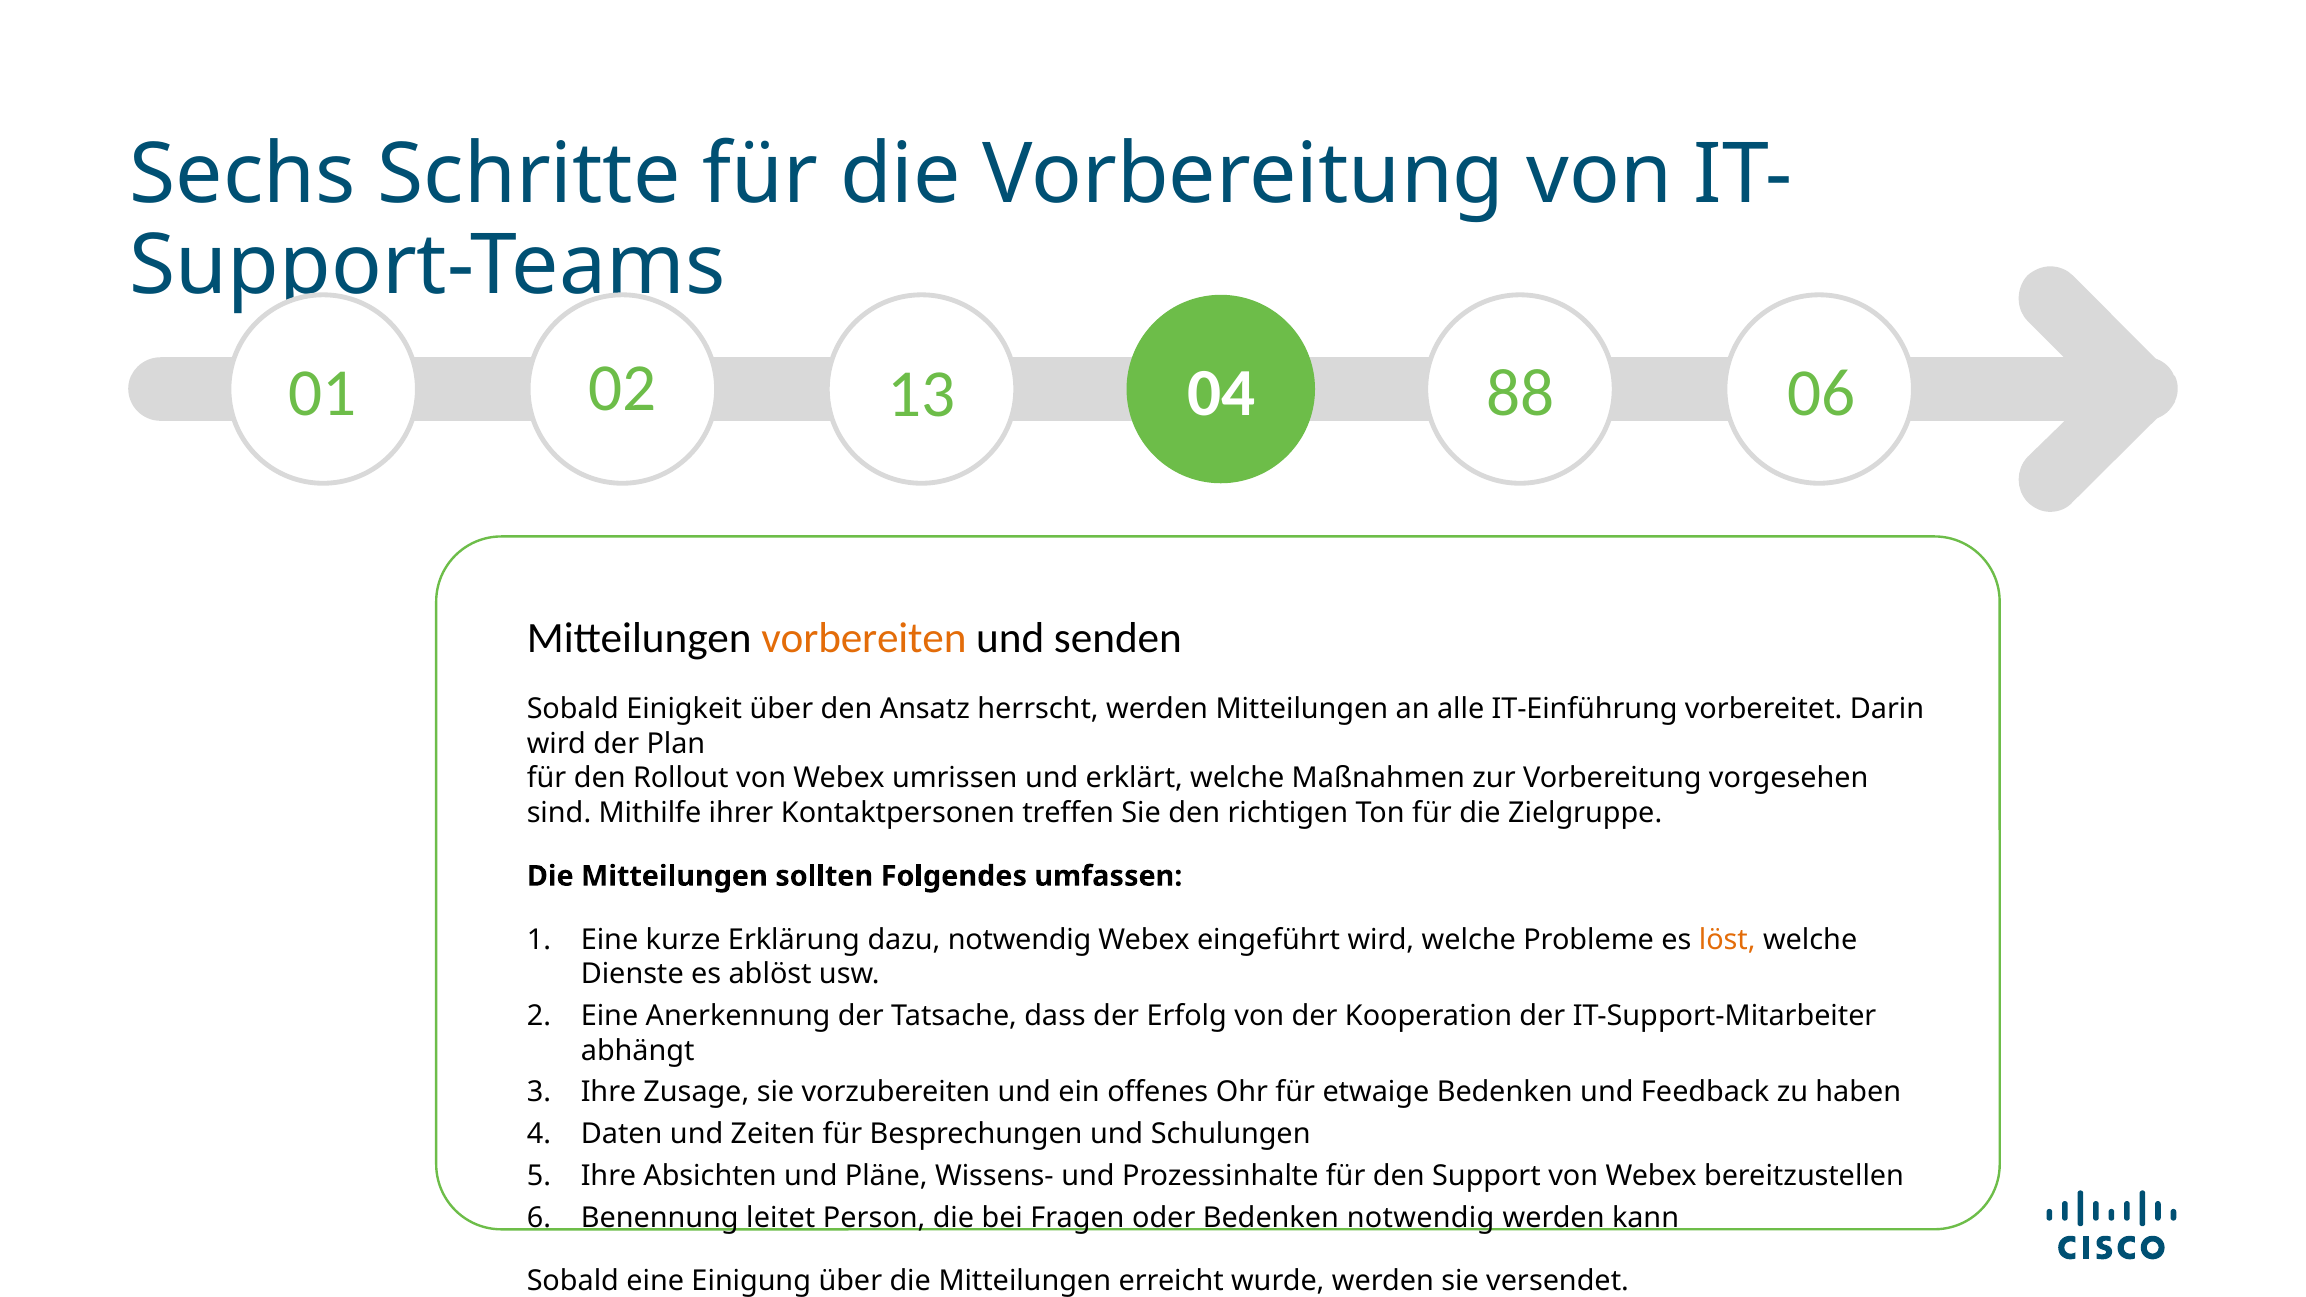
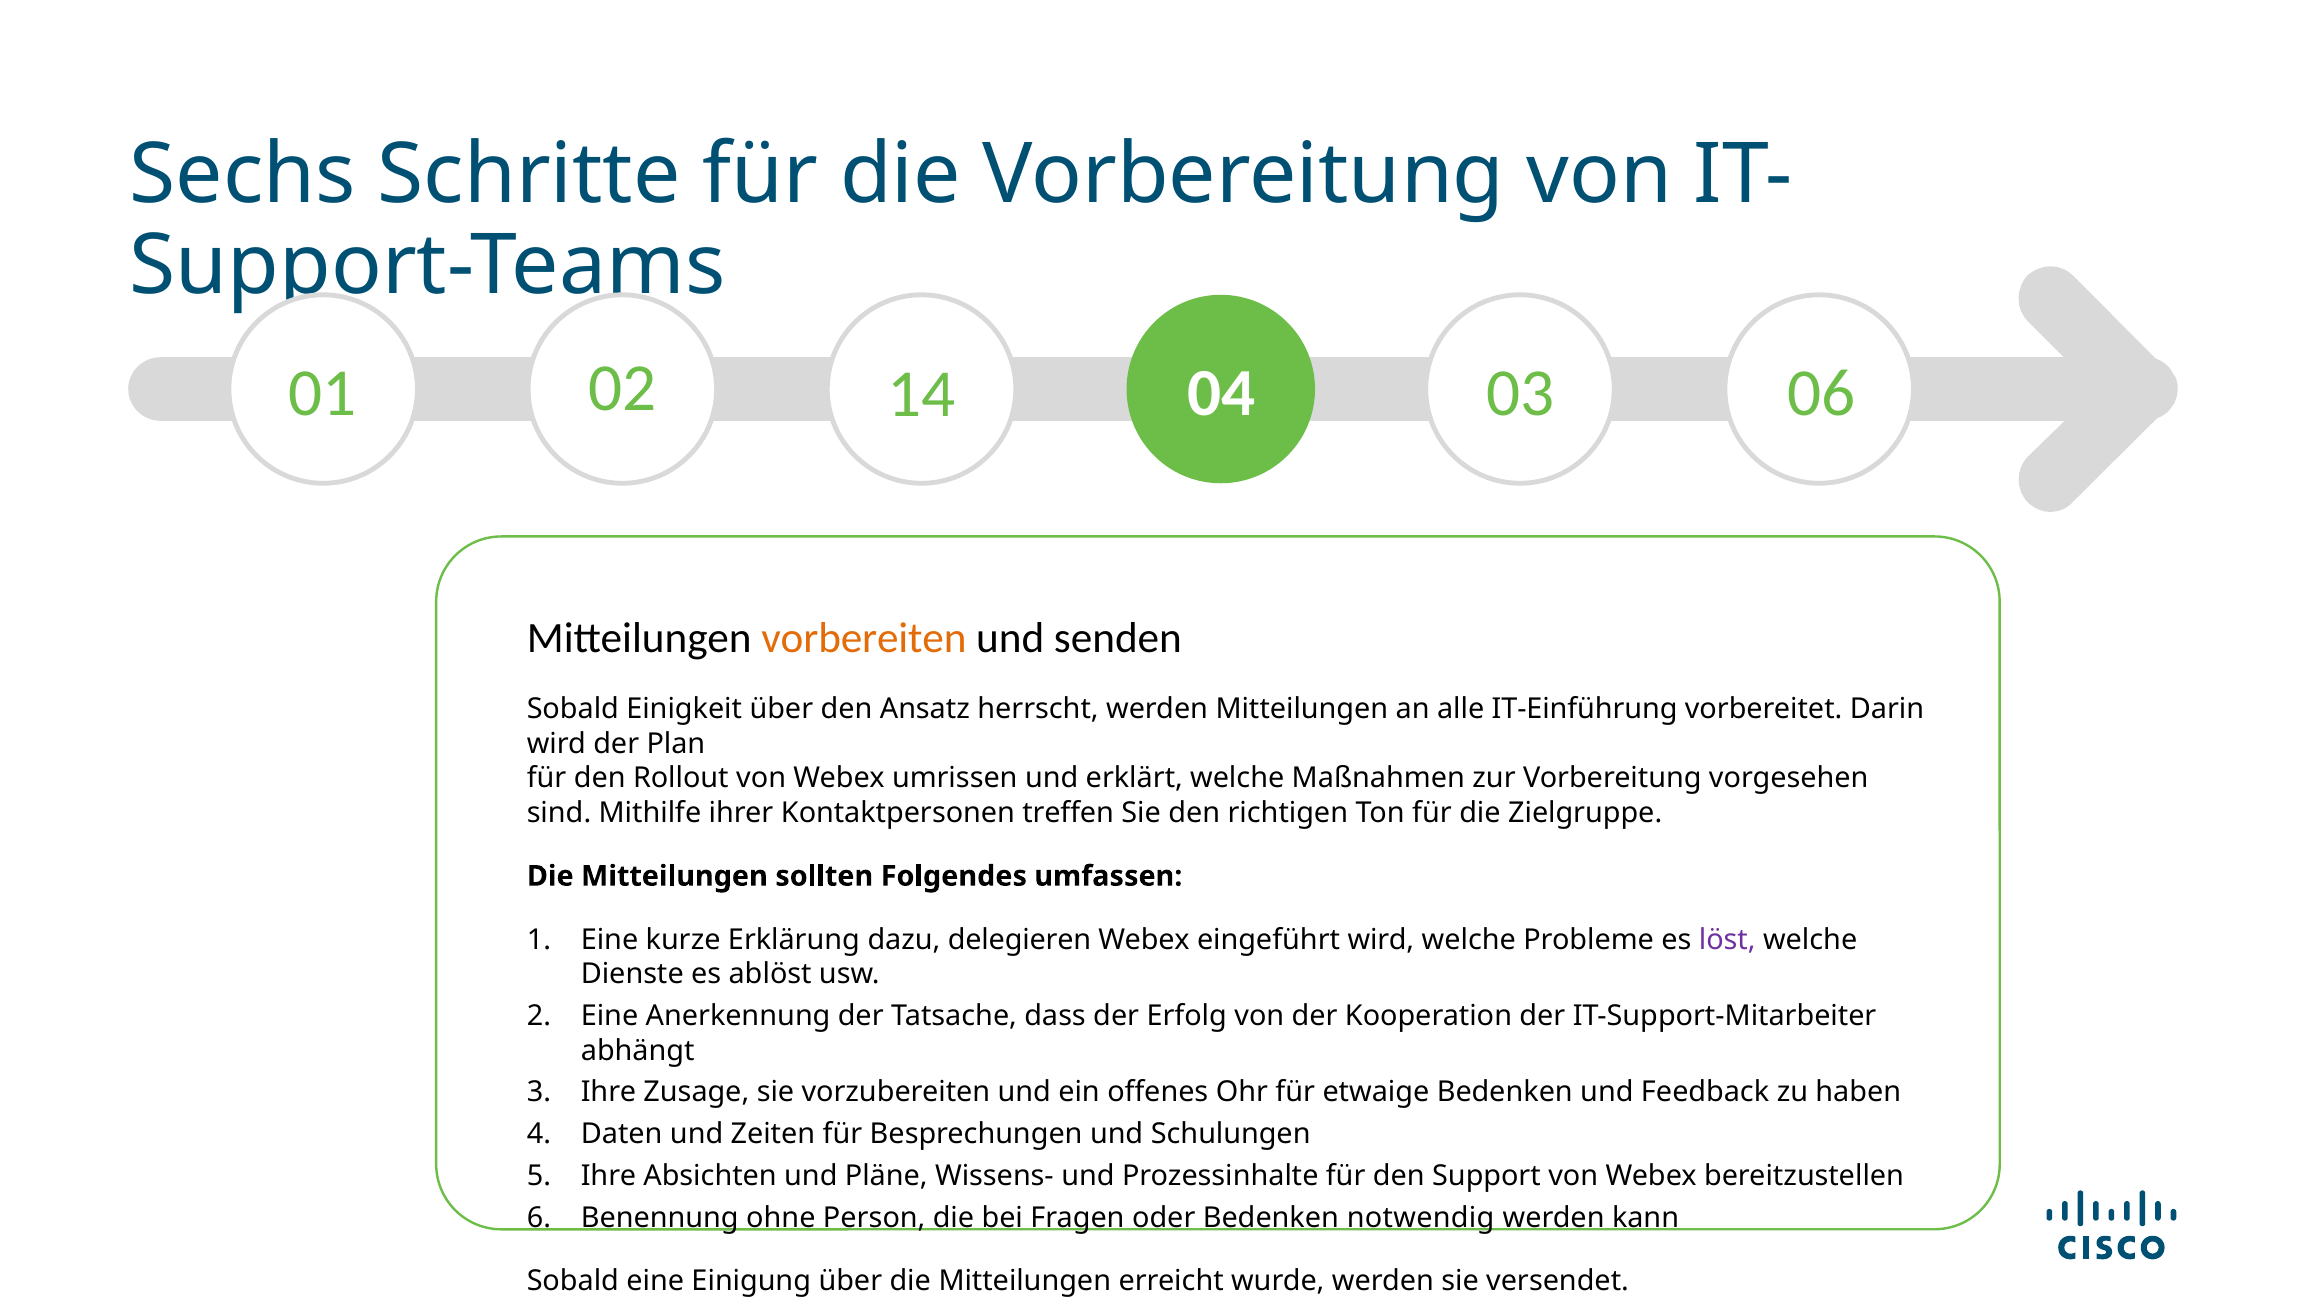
13: 13 -> 14 (921, 394)
88: 88 -> 03 (1521, 394)
dazu notwendig: notwendig -> delegieren (1020, 940)
löst colour: orange -> purple (1727, 940)
leitet: leitet -> ohne (781, 1218)
